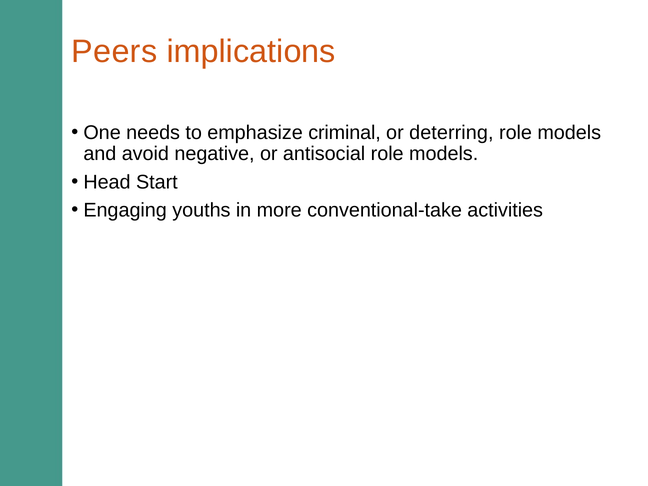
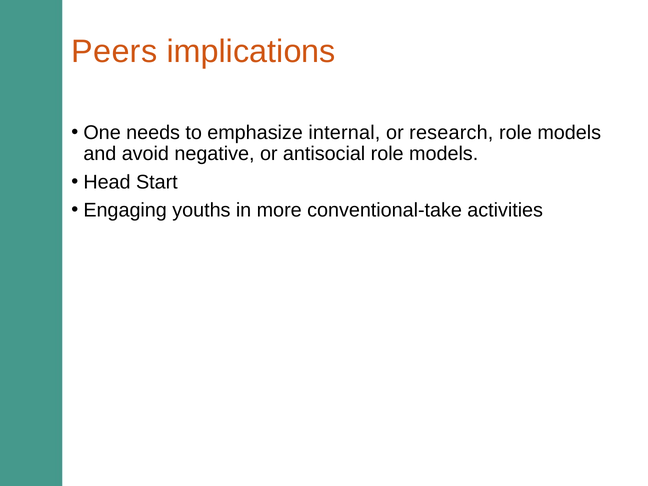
criminal: criminal -> internal (344, 133)
deterring: deterring -> research (451, 133)
